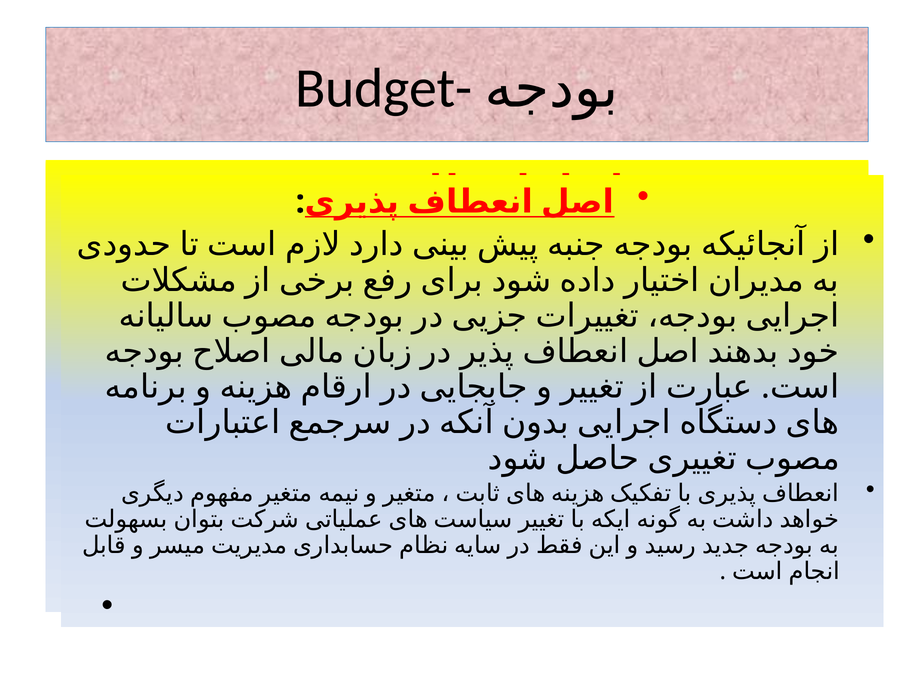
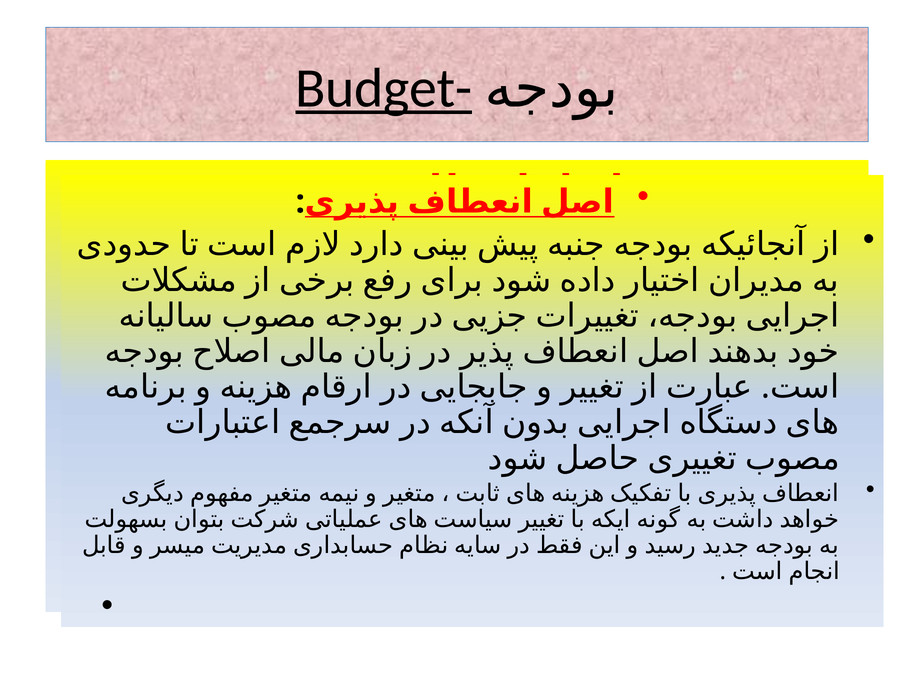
Budget- underline: none -> present (384, 88)
